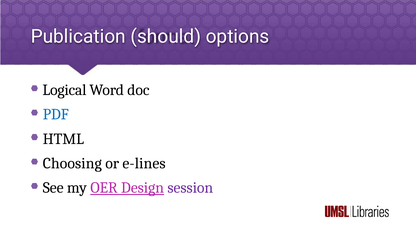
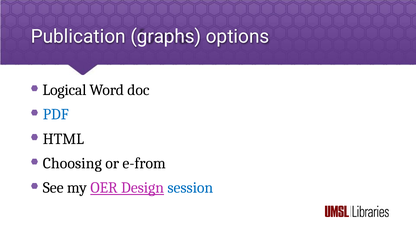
should: should -> graphs (166, 37)
e-lines: e-lines -> e-from (144, 163)
session colour: purple -> blue (190, 188)
